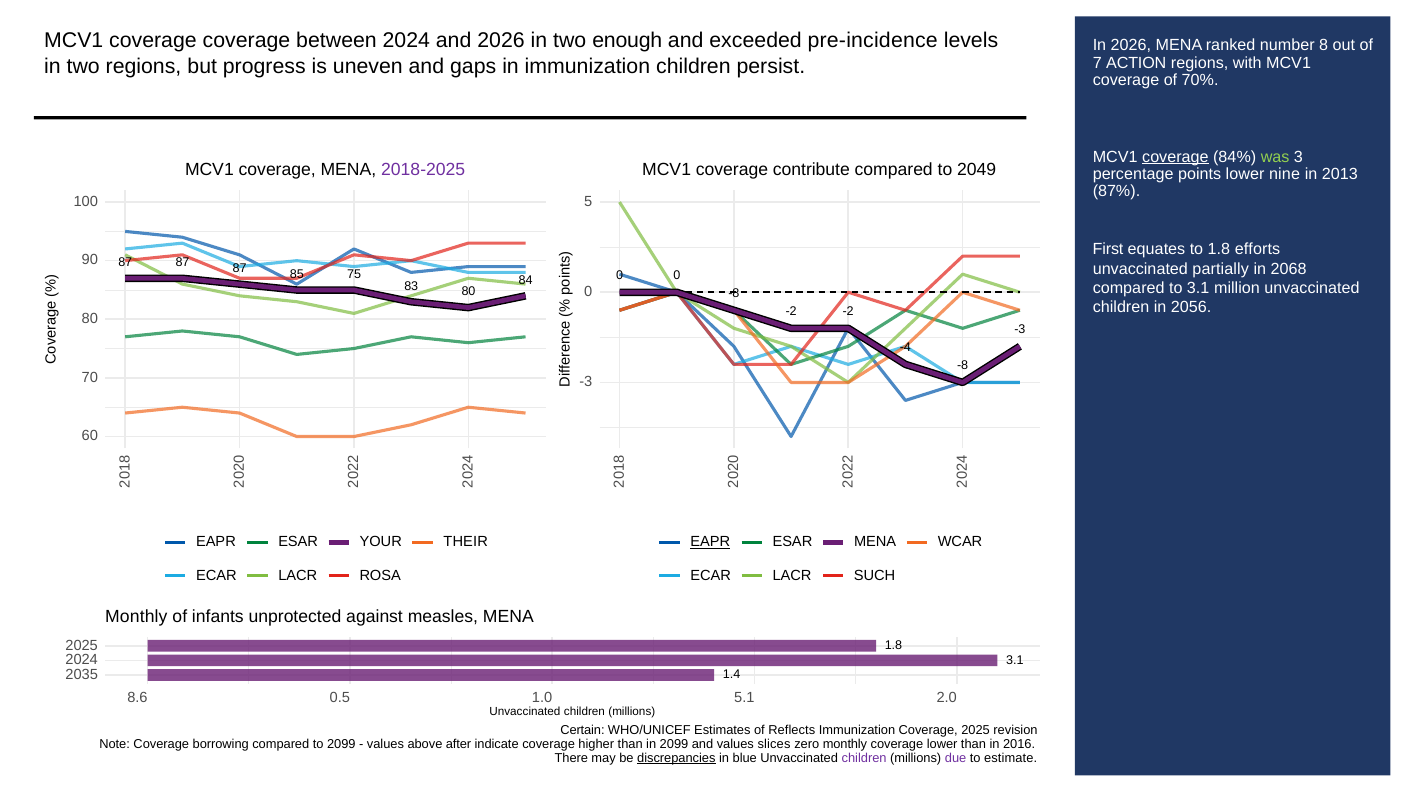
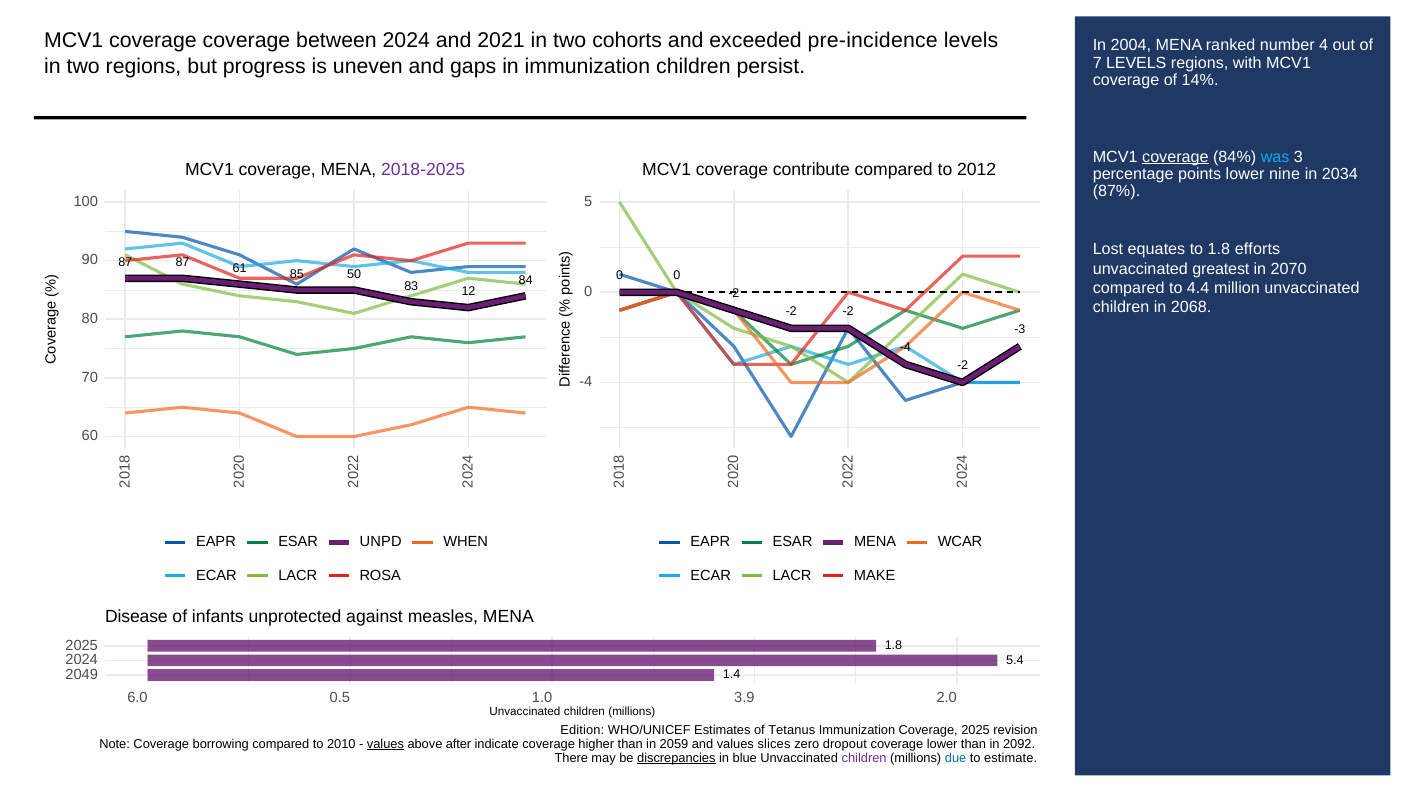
and 2026: 2026 -> 2021 (501, 41)
enough: enough -> cohorts (627, 41)
In 2026: 2026 -> 2004 (1131, 46)
number 8: 8 -> 4 (1324, 46)
7 ACTION: ACTION -> LEVELS (1136, 63)
70%: 70% -> 14% (1200, 80)
was colour: light green -> light blue (1275, 157)
2049: 2049 -> 2012 (977, 170)
2013: 2013 -> 2034 (1340, 174)
First: First -> Lost (1108, 249)
87 87 87: 87 -> 61 (240, 268)
75: 75 -> 50 (354, 274)
partially: partially -> greatest (1221, 269)
2068: 2068 -> 2070 (1289, 269)
83 80: 80 -> 12 (468, 292)
to 3.1: 3.1 -> 4.4 (1198, 288)
-8: -8 -> -2 (734, 294)
2056: 2056 -> 2068 (1191, 308)
-8: -8 -> -2 (963, 366)
-3: -3 -> -4 (586, 382)
THEIR: THEIR -> WHEN (466, 542)
YOUR: YOUR -> UNPD (381, 542)
EAPR underline: present -> none (710, 542)
SUCH: SUCH -> MAKE (875, 575)
Monthly: Monthly -> Disease (136, 616)
3.1: 3.1 -> 5.4 (1015, 660)
2035: 2035 -> 2049 (82, 674)
8.6: 8.6 -> 6.0 (137, 697)
5.1: 5.1 -> 3.9 (744, 697)
Certain: Certain -> Edition (582, 730)
Reflects: Reflects -> Tetanus (792, 730)
to 2099: 2099 -> 2010 (341, 744)
values underline: none -> present (385, 744)
in 2099: 2099 -> 2059 (674, 744)
zero monthly: monthly -> dropout (845, 744)
2016: 2016 -> 2092 (1019, 744)
due colour: purple -> blue (956, 758)
